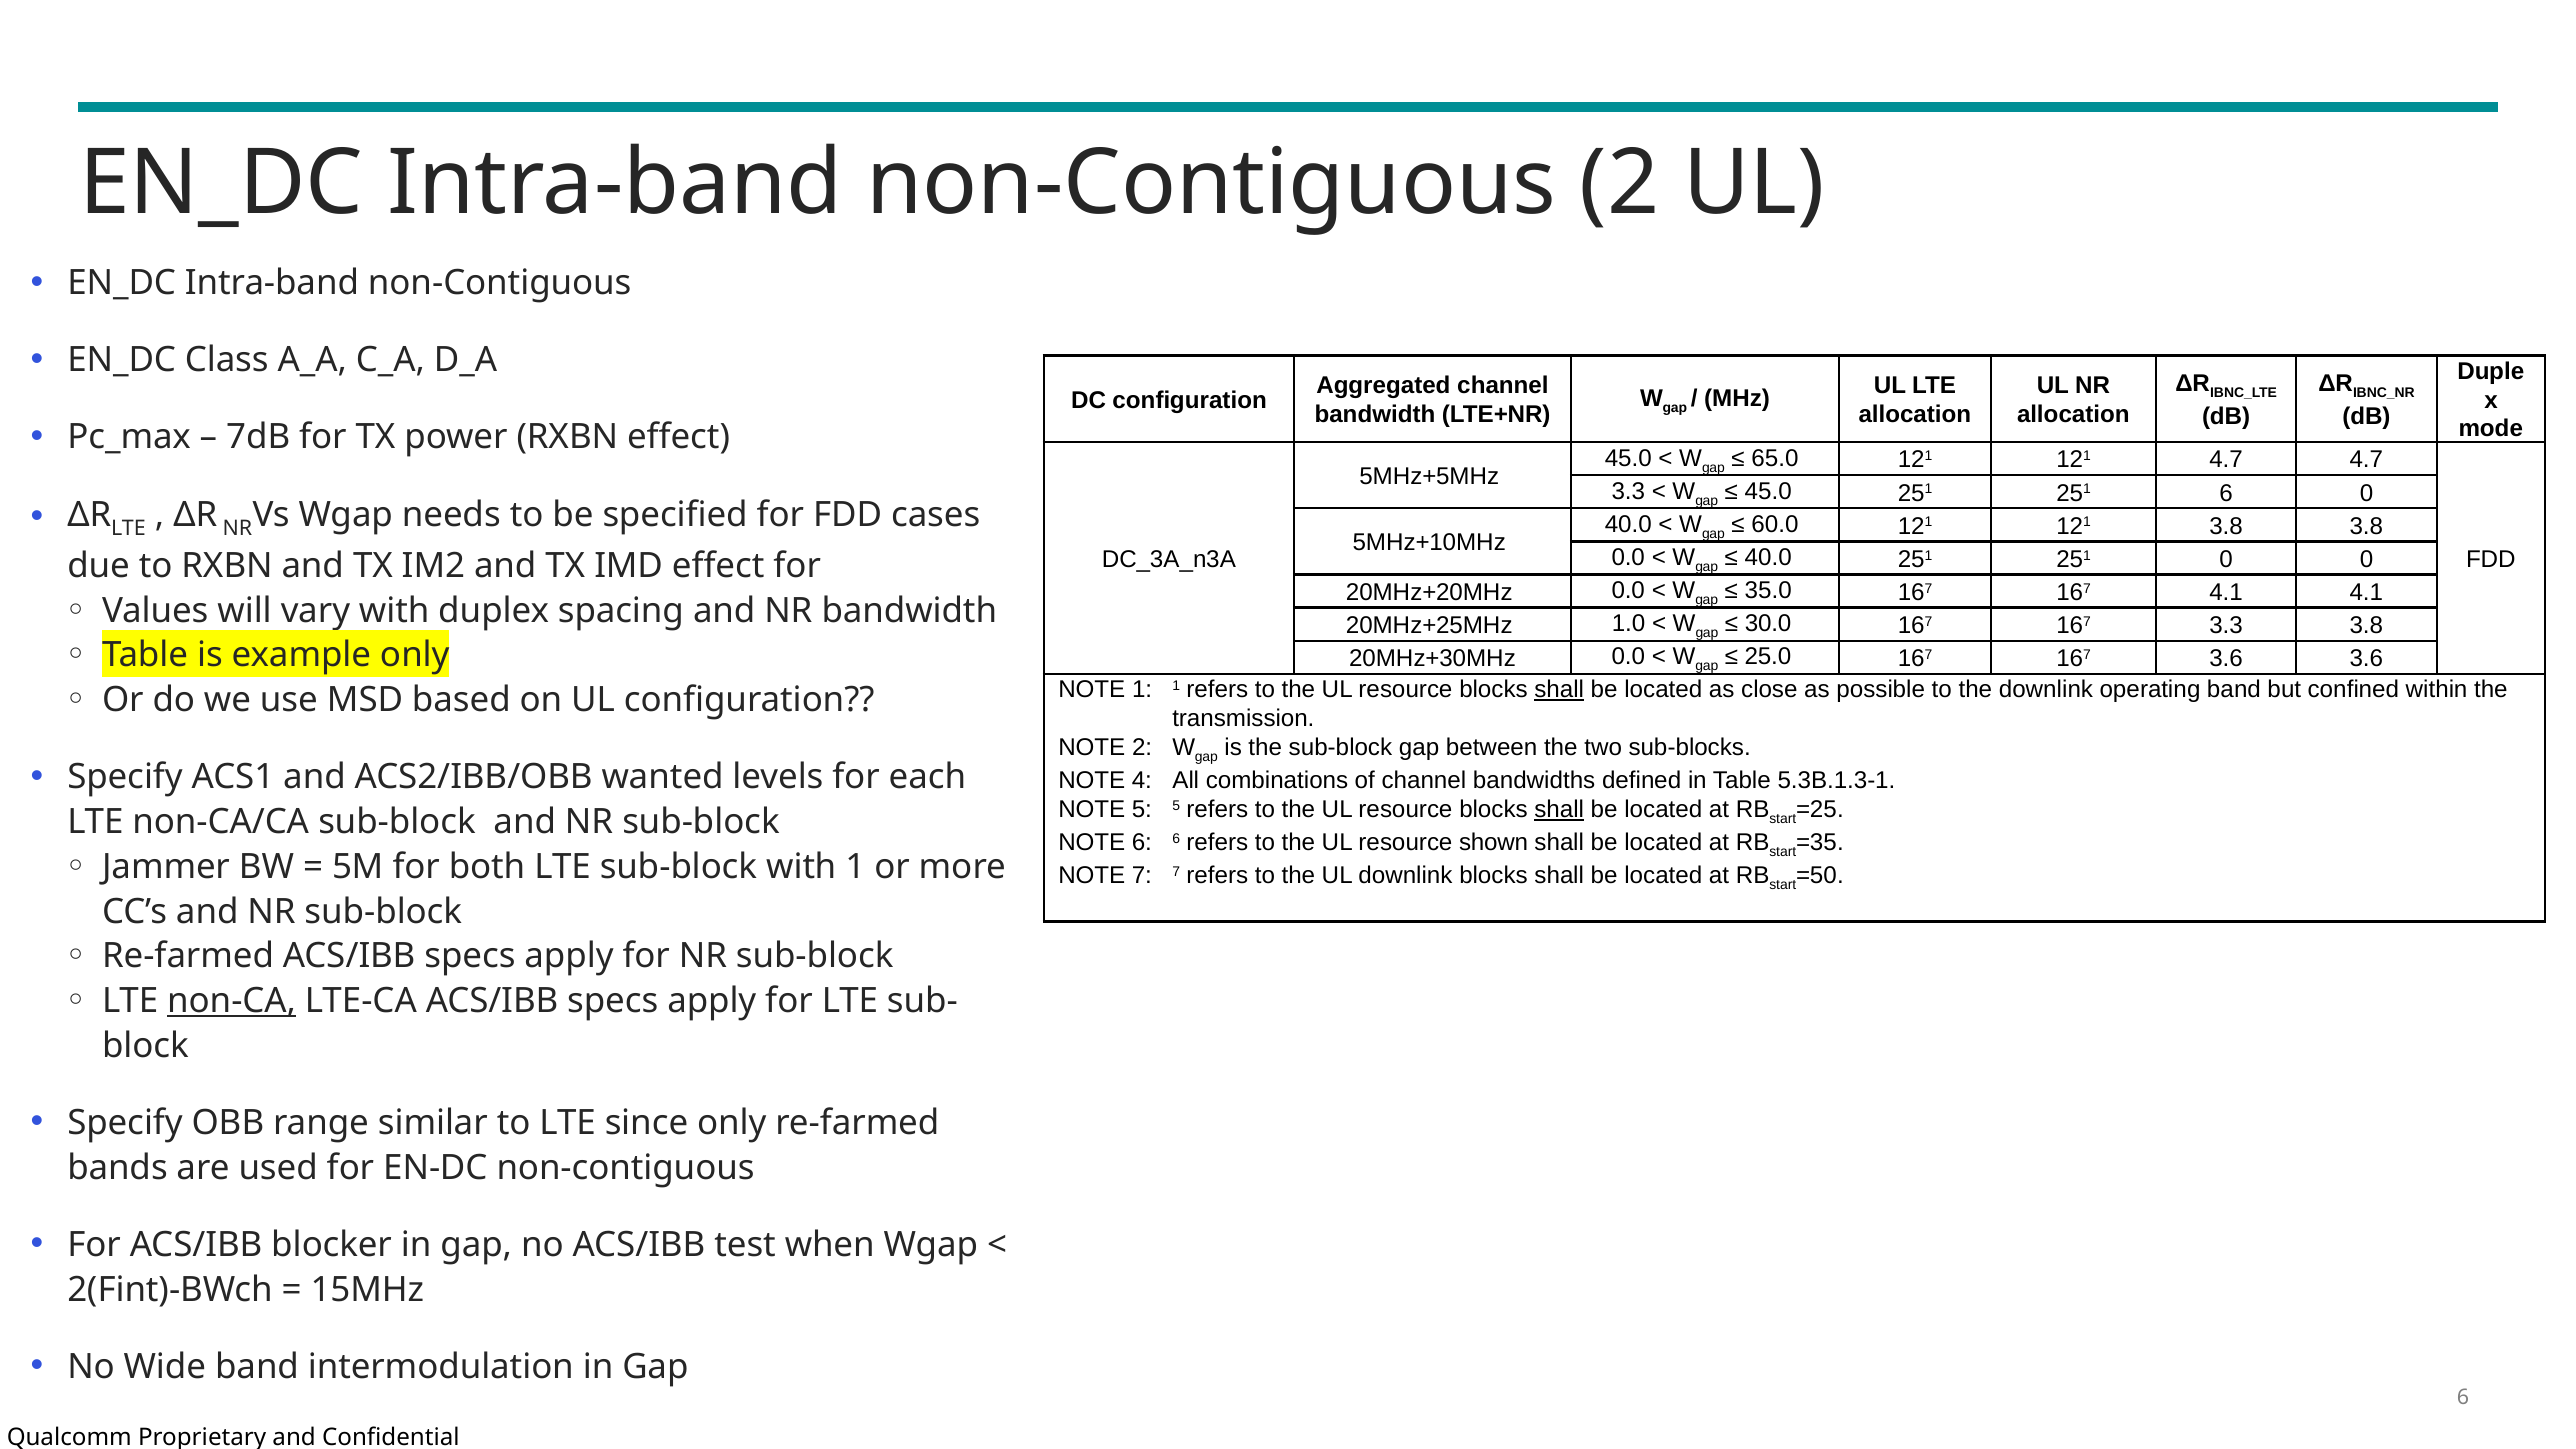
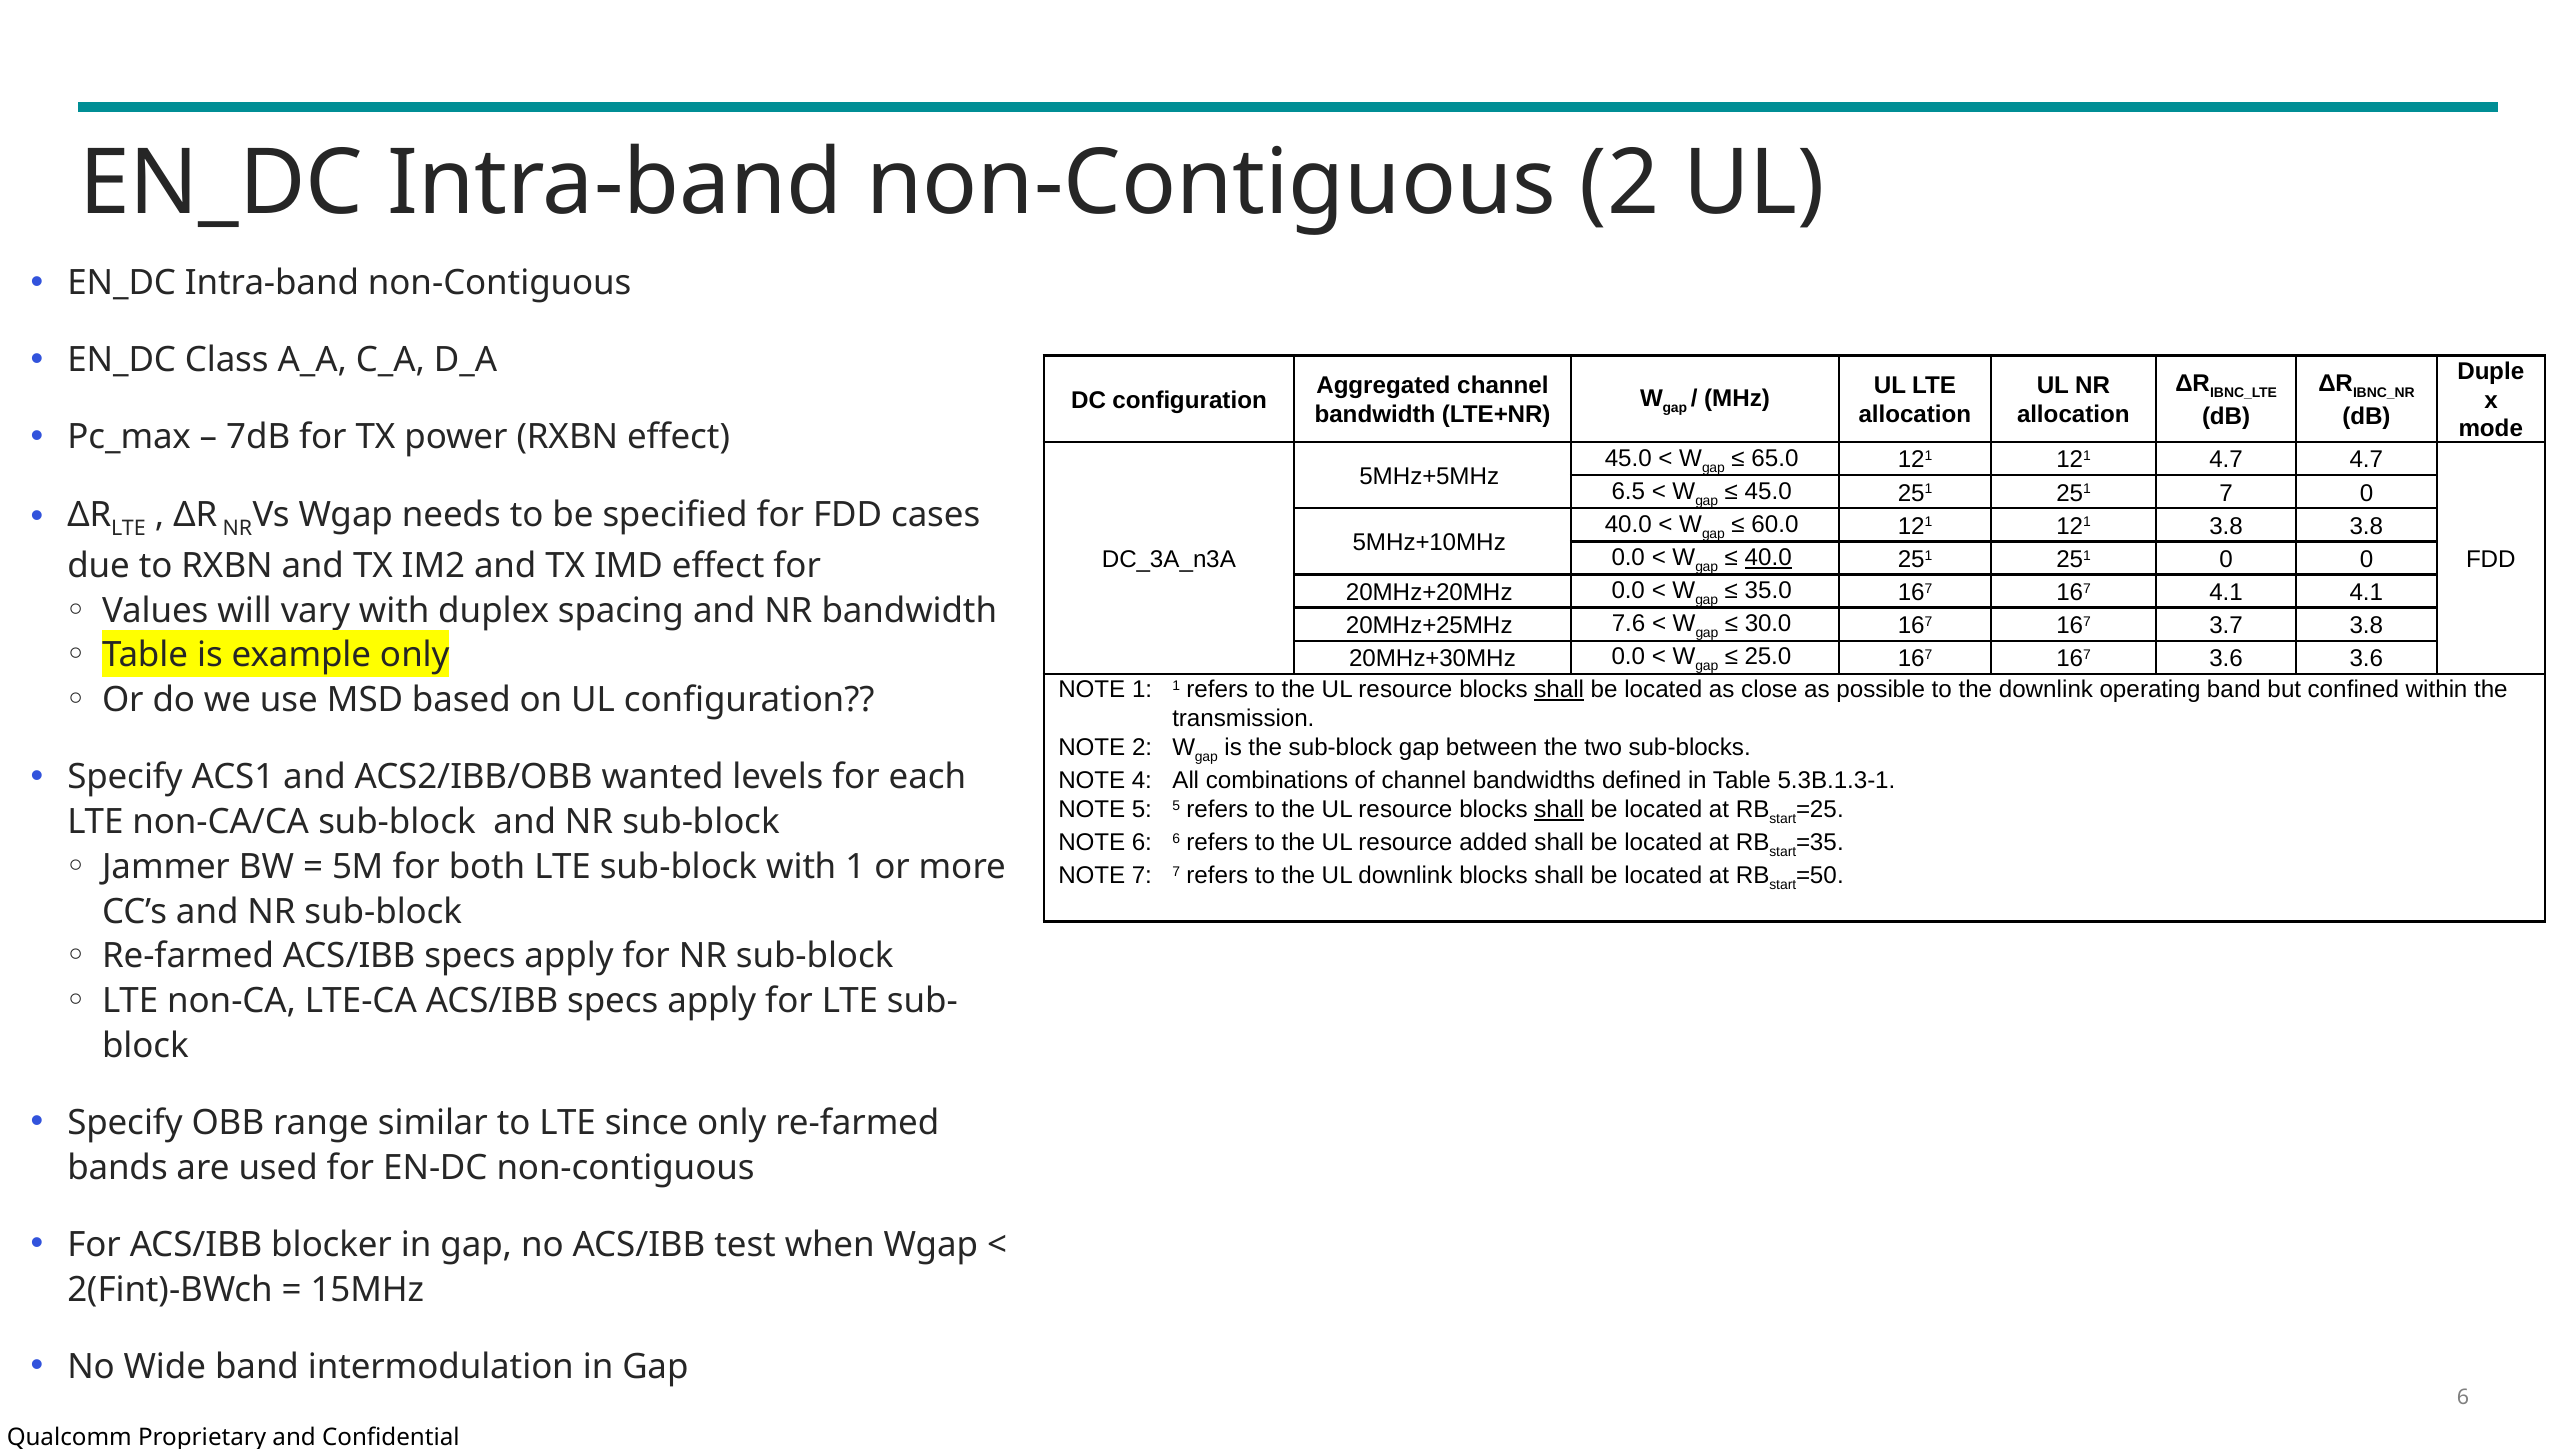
3.3: 3.3 -> 6.5 (1628, 491)
251 6: 6 -> 7 (2226, 493)
40.0 underline: none -> present (1768, 557)
1.0: 1.0 -> 7.6 (1628, 624)
167 3.3: 3.3 -> 3.7 (2226, 625)
shown: shown -> added (1493, 843)
non-CA underline: present -> none (232, 1001)
